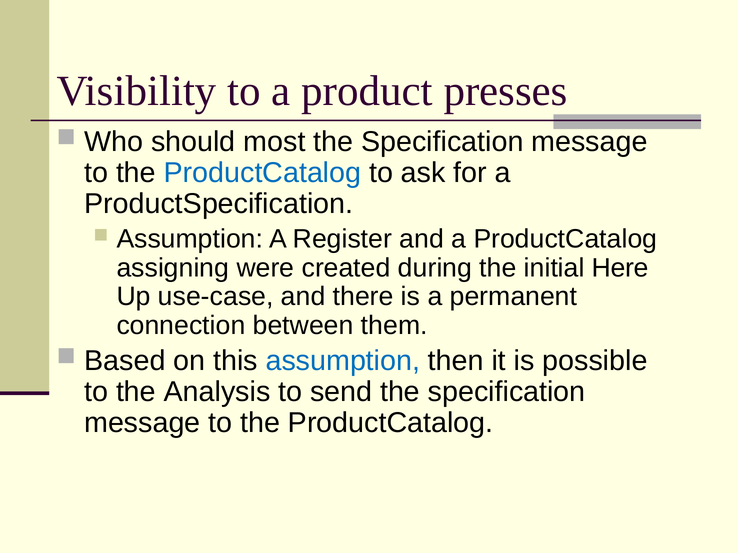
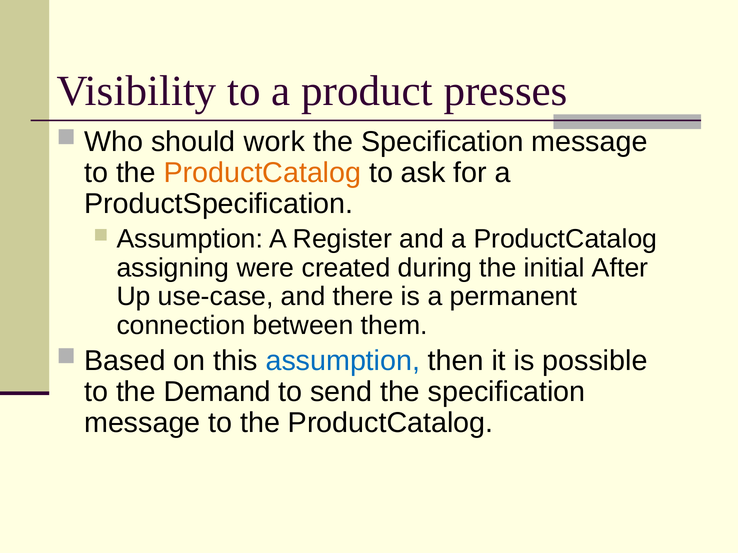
most: most -> work (274, 142)
ProductCatalog colour: blue -> orange (262, 173)
Here: Here -> After (620, 268)
Analysis: Analysis -> Demand (217, 392)
